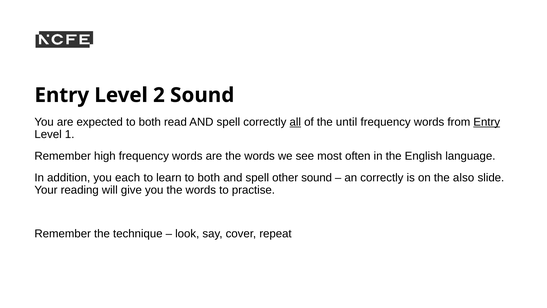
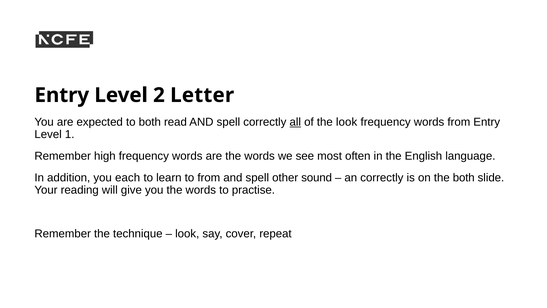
2 Sound: Sound -> Letter (202, 95)
the until: until -> look (347, 122)
Entry underline: present -> none (487, 122)
learn to both: both -> from (209, 178)
the also: also -> both (464, 178)
